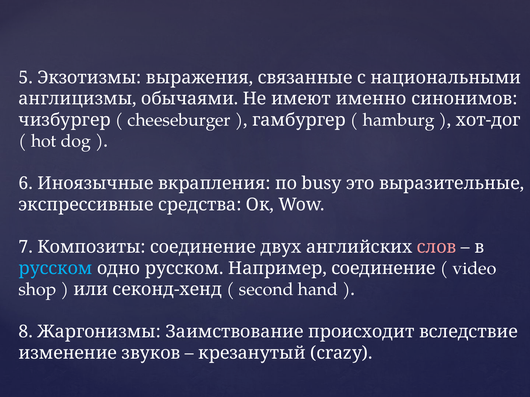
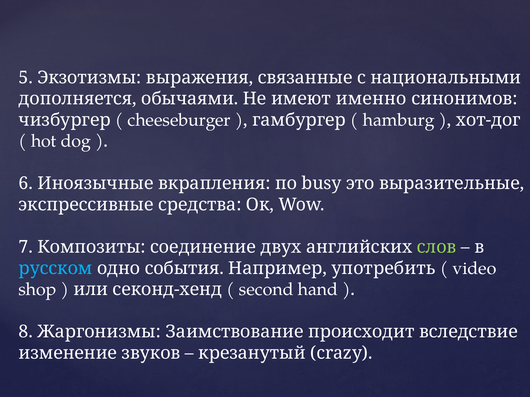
англицизмы: англицизмы -> дополняется (78, 99)
слов colour: pink -> light green (437, 247)
одно русском: русском -> события (184, 269)
Например соединение: соединение -> употребить (383, 269)
